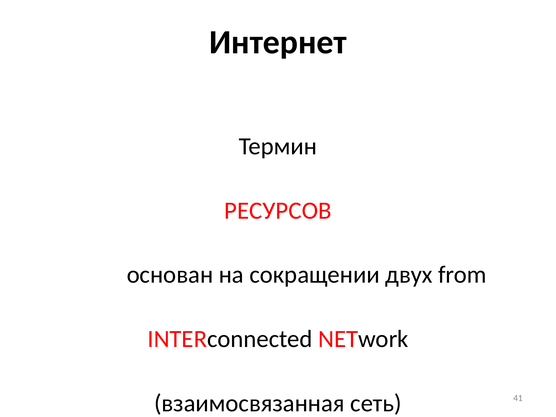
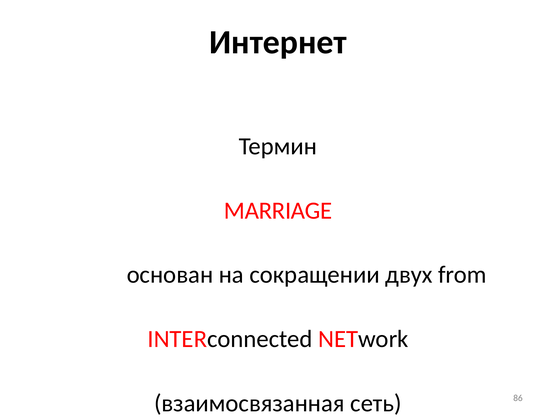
РЕСУРСОВ: РЕСУРСОВ -> MARRIAGE (278, 211)
41: 41 -> 86 (518, 398)
